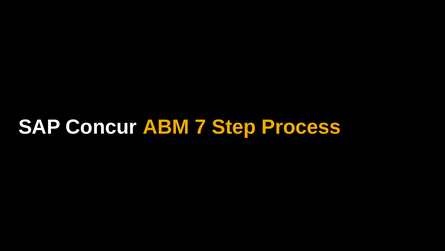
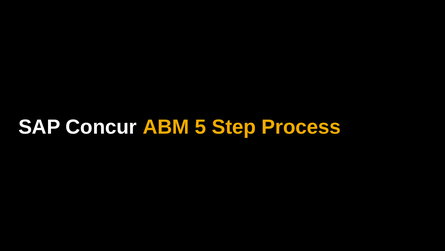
7: 7 -> 5 (200, 127)
